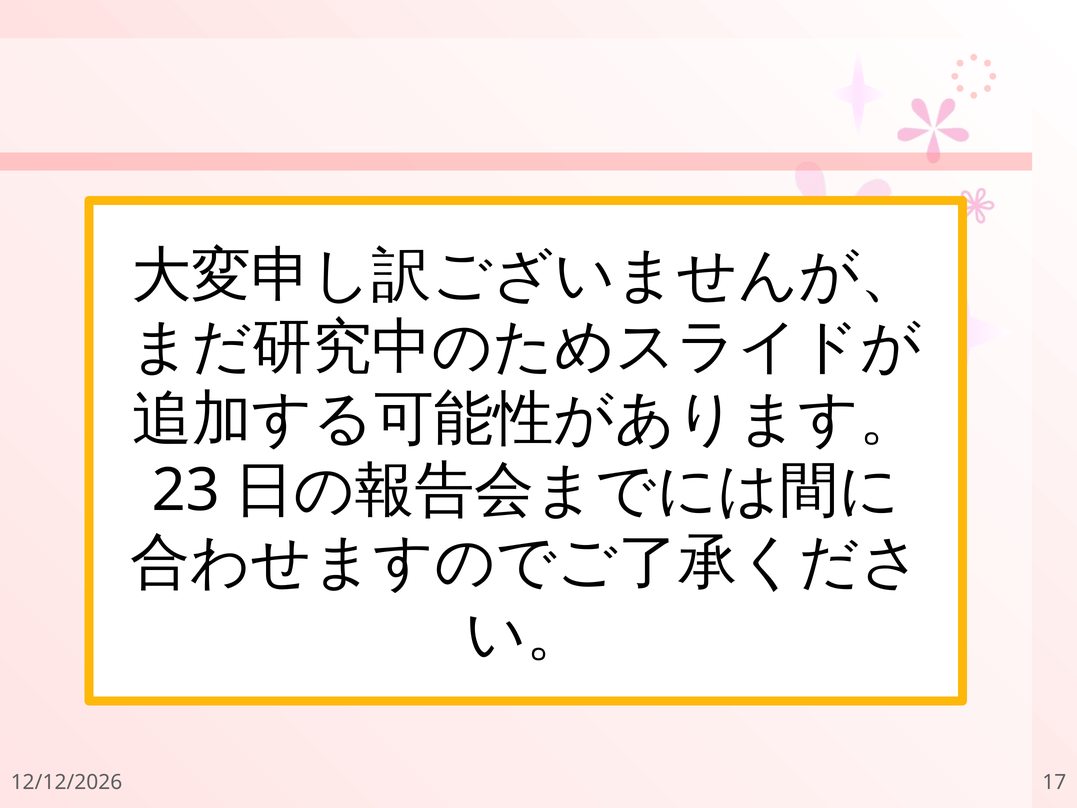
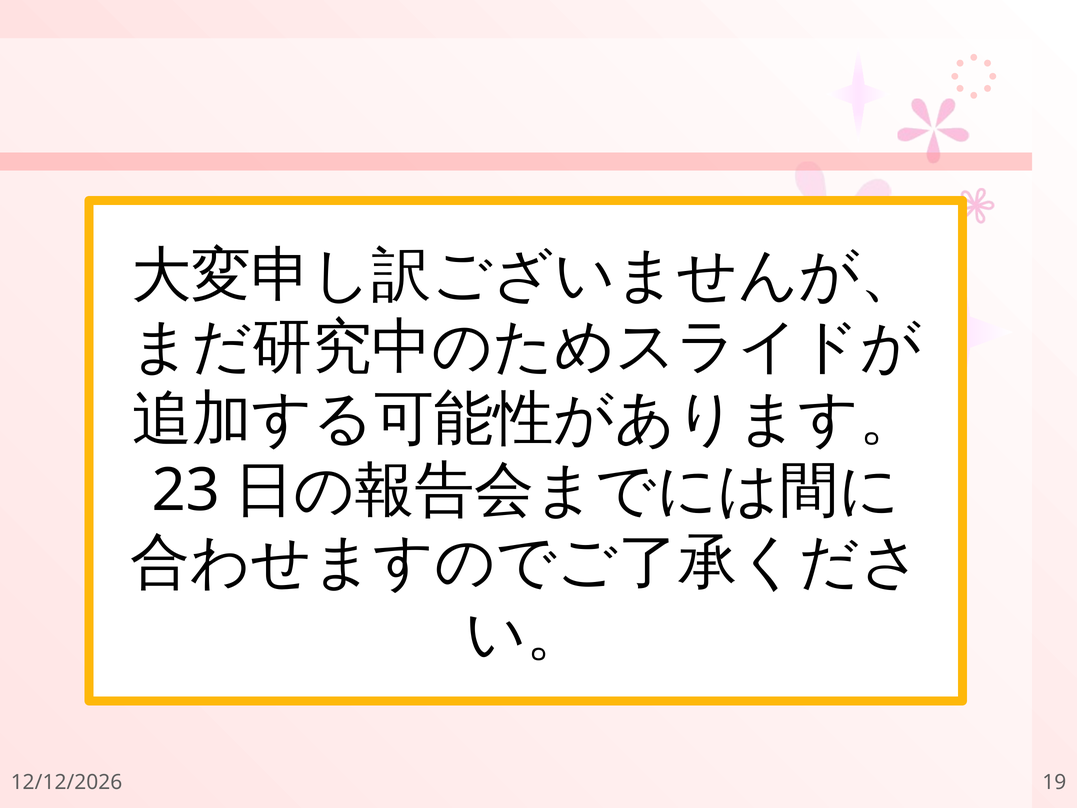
17: 17 -> 19 (1054, 782)
